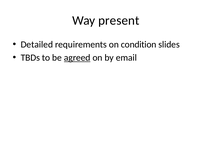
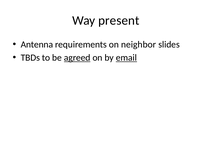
Detailed: Detailed -> Antenna (37, 44)
condition: condition -> neighbor (139, 44)
email underline: none -> present (126, 58)
